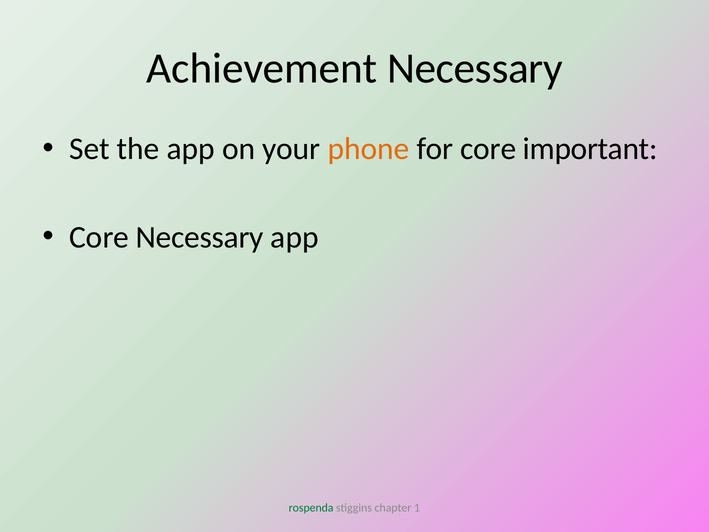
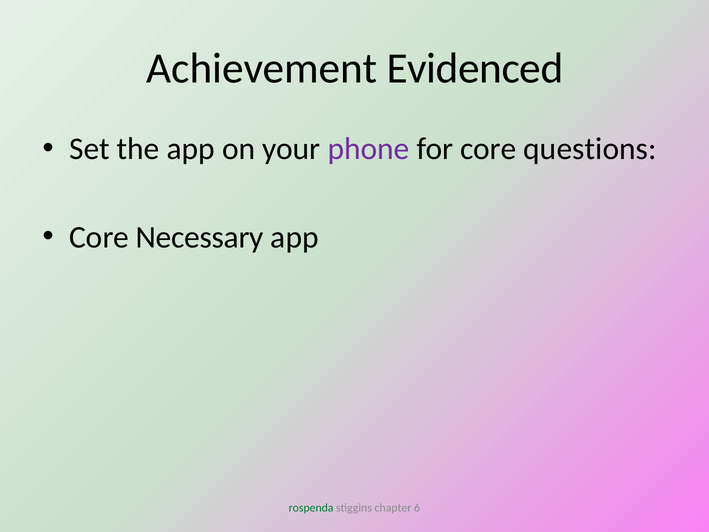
Achievement Necessary: Necessary -> Evidenced (475, 69)
phone colour: orange -> purple (369, 149)
important: important -> questions (590, 149)
1: 1 -> 6 (417, 508)
